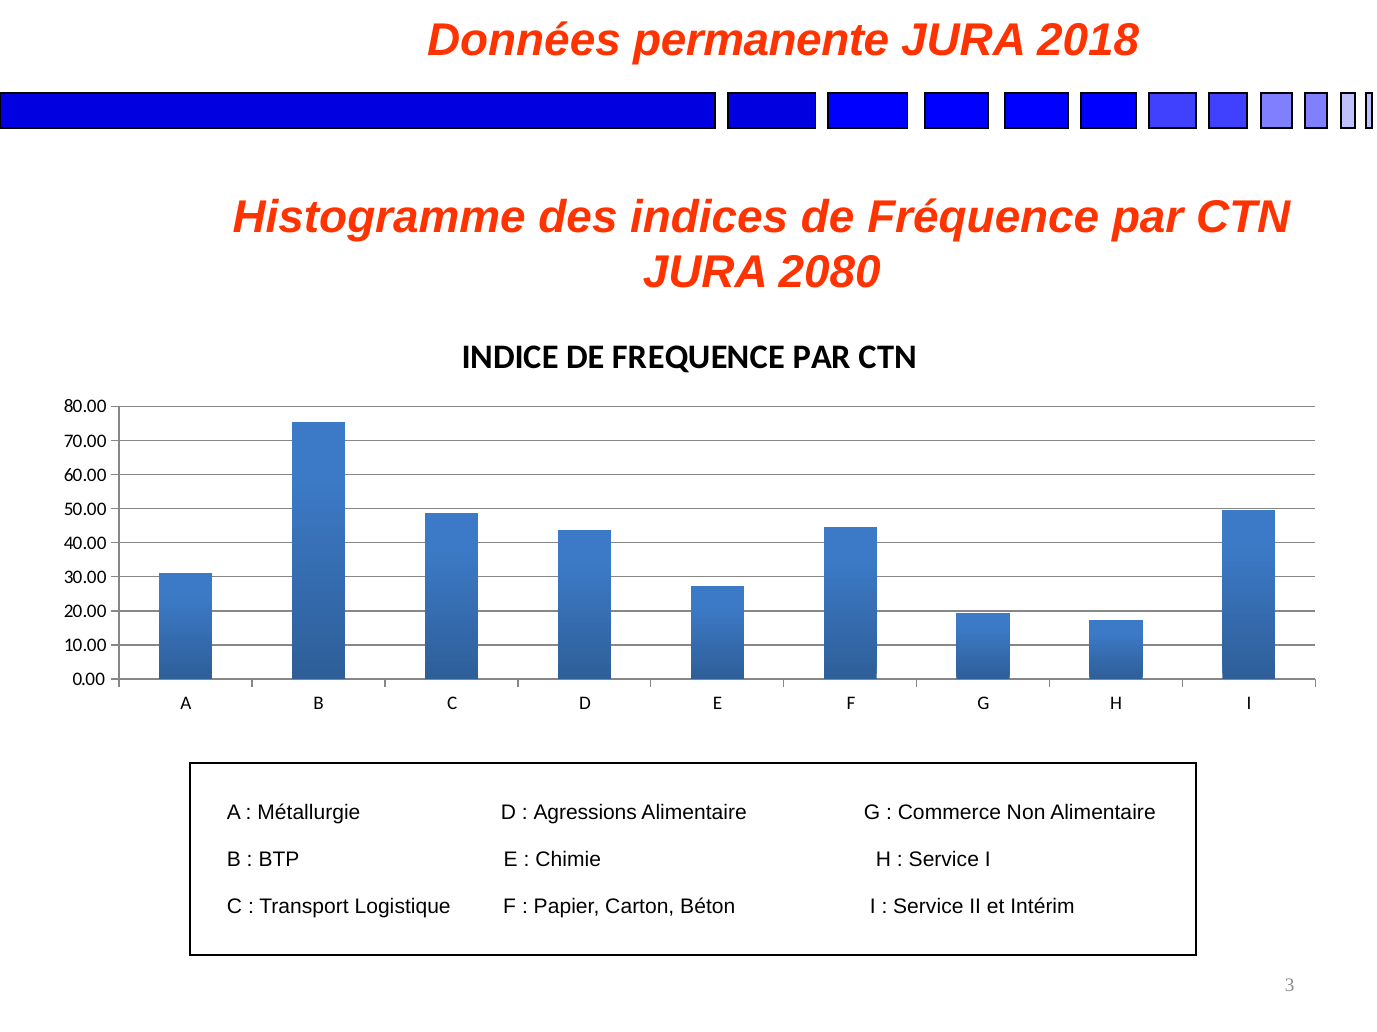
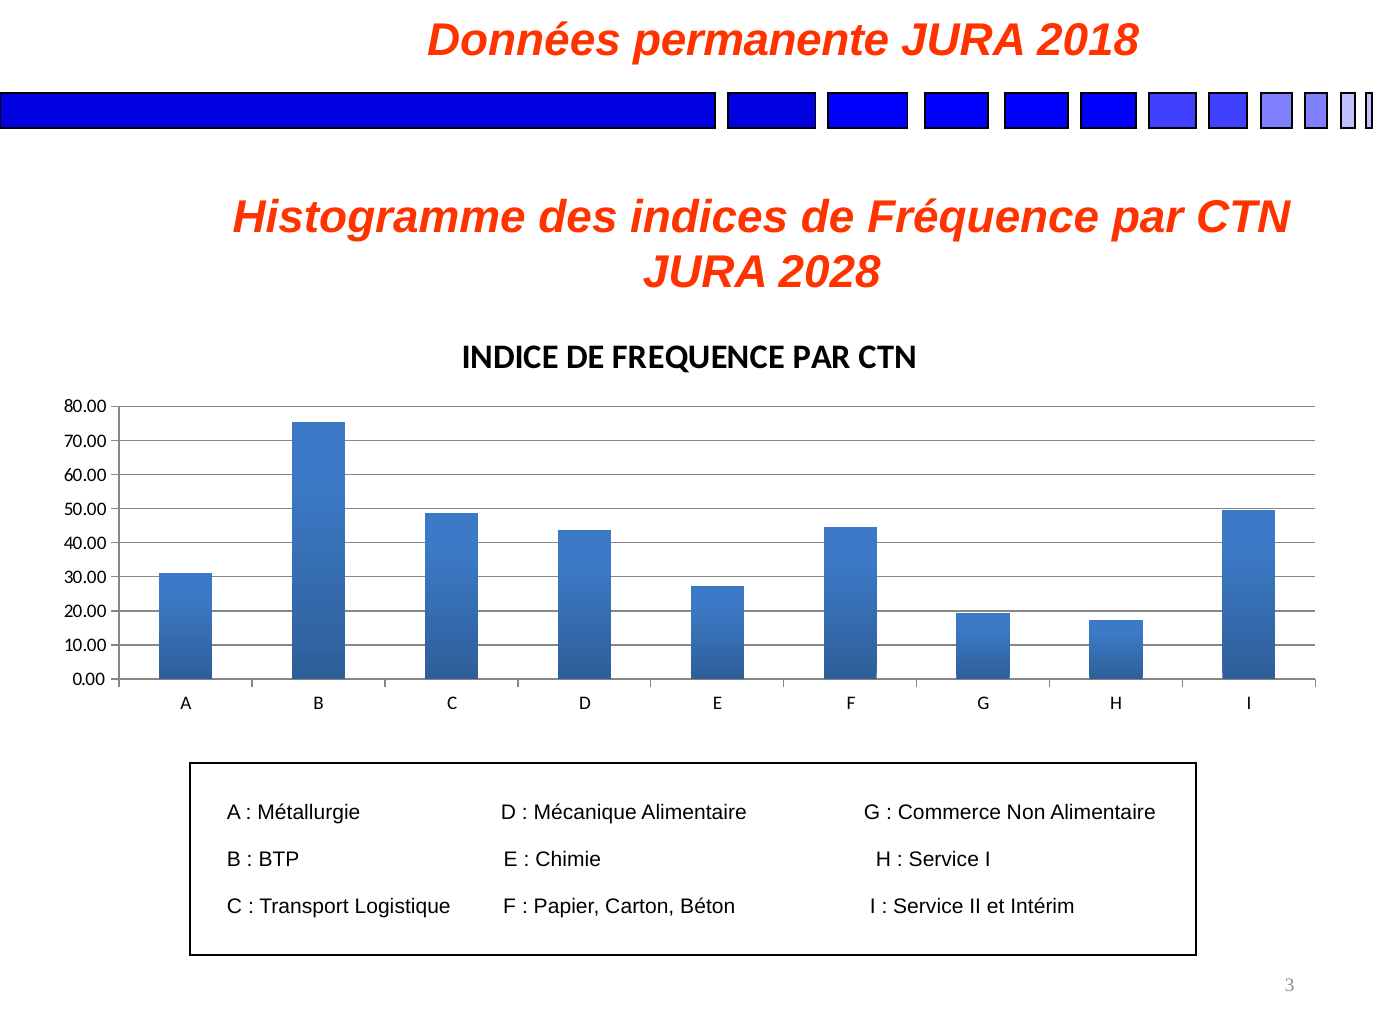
2080: 2080 -> 2028 (830, 273)
Agressions: Agressions -> Mécanique (585, 813)
